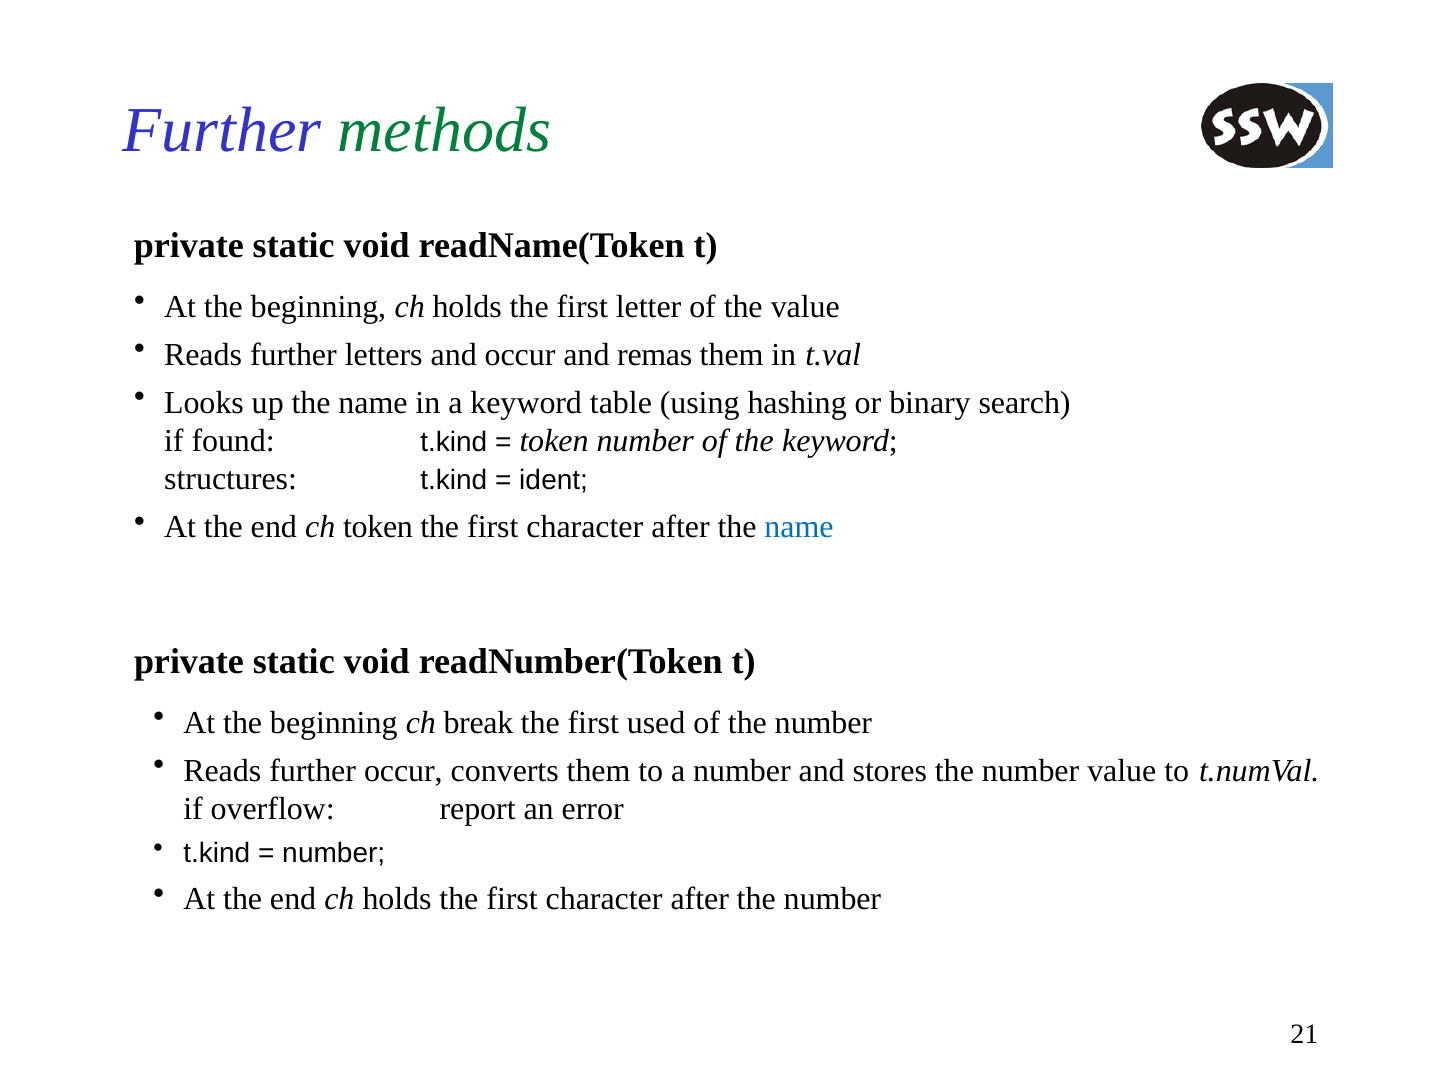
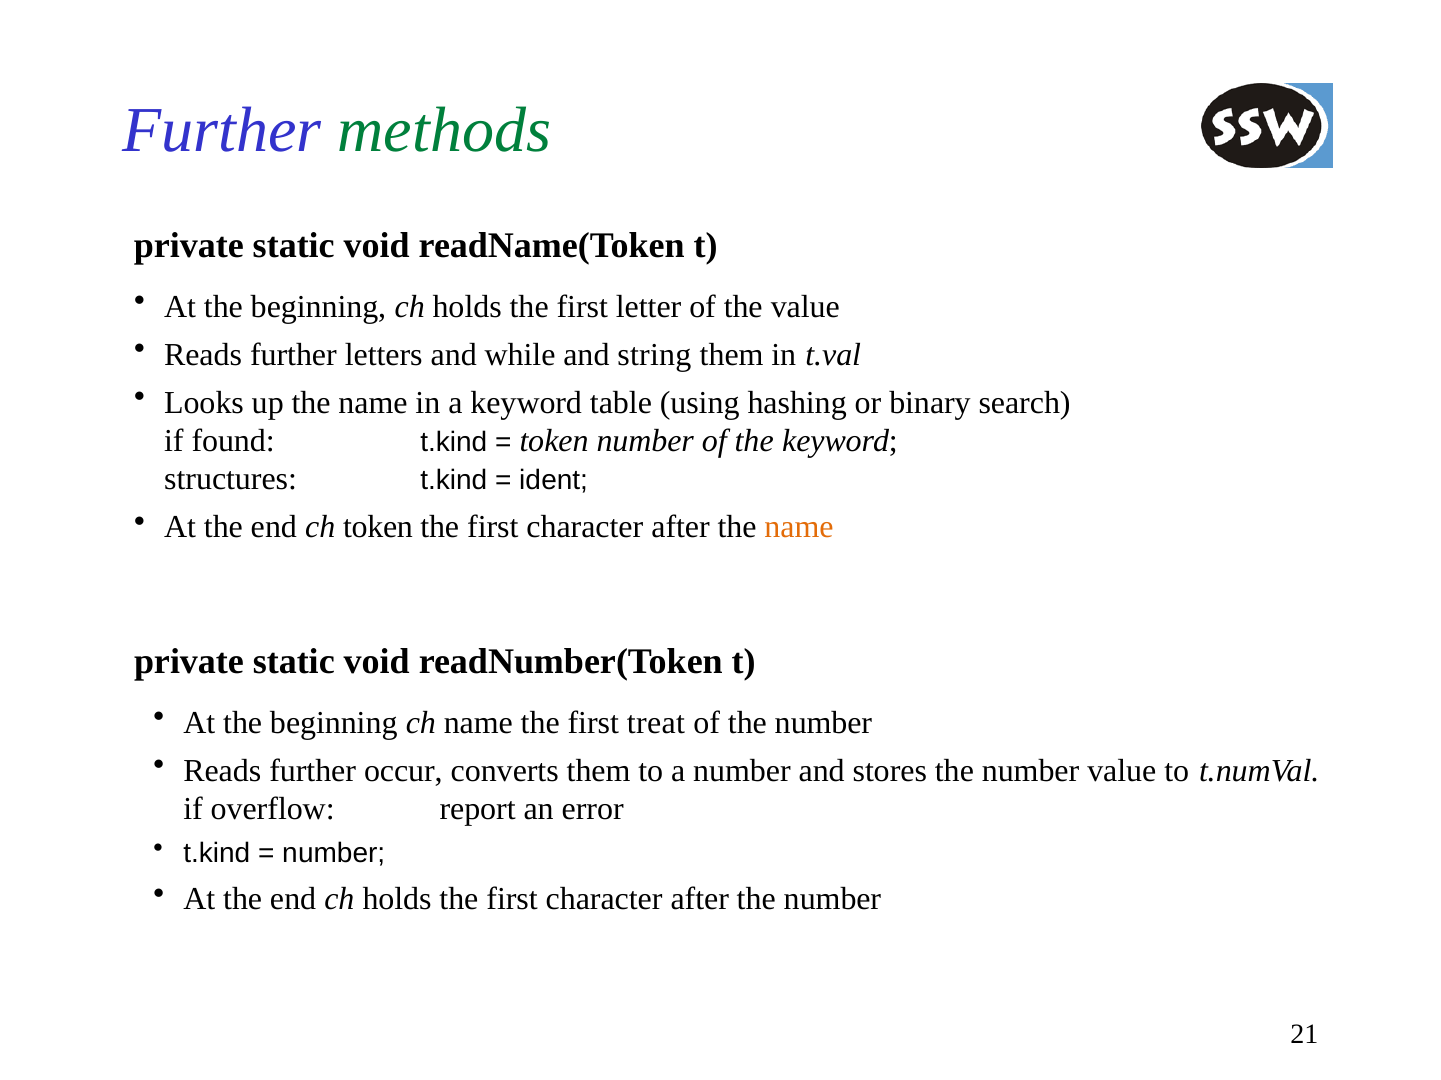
and occur: occur -> while (520, 355)
remas: remas -> string (654, 355)
name colour: blue -> orange (799, 528)
ch break: break -> name (478, 723)
used: used -> treat (656, 723)
